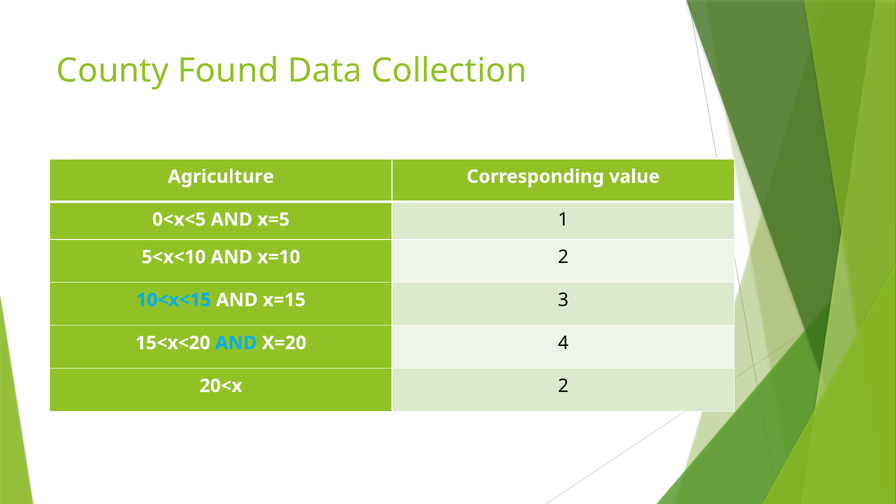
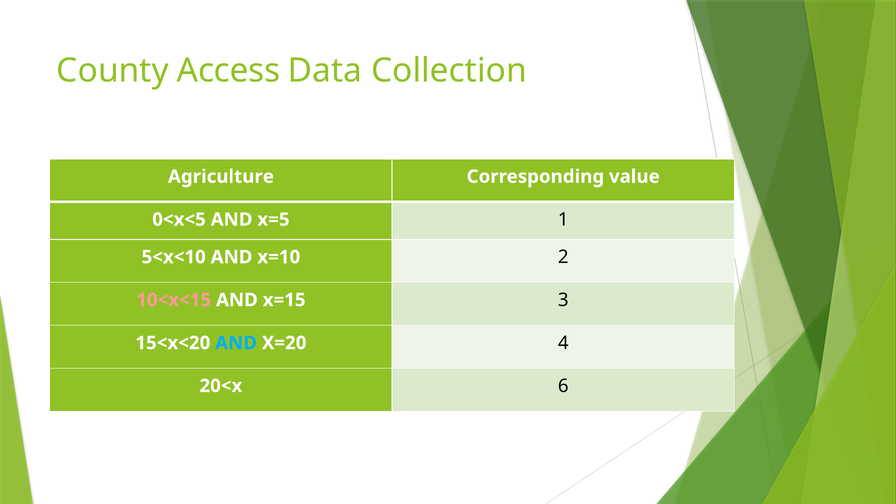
Found: Found -> Access (229, 71)
10<x<15 colour: light blue -> pink (174, 300)
20<x 2: 2 -> 6 (563, 386)
